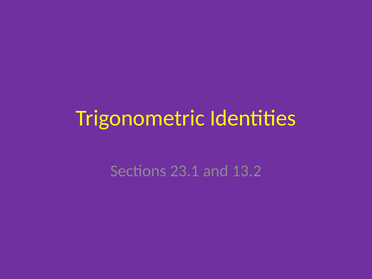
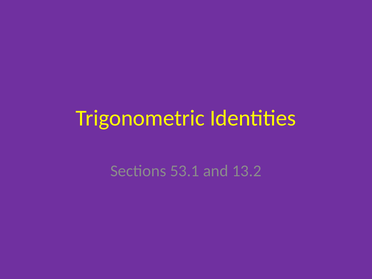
23.1: 23.1 -> 53.1 (185, 171)
